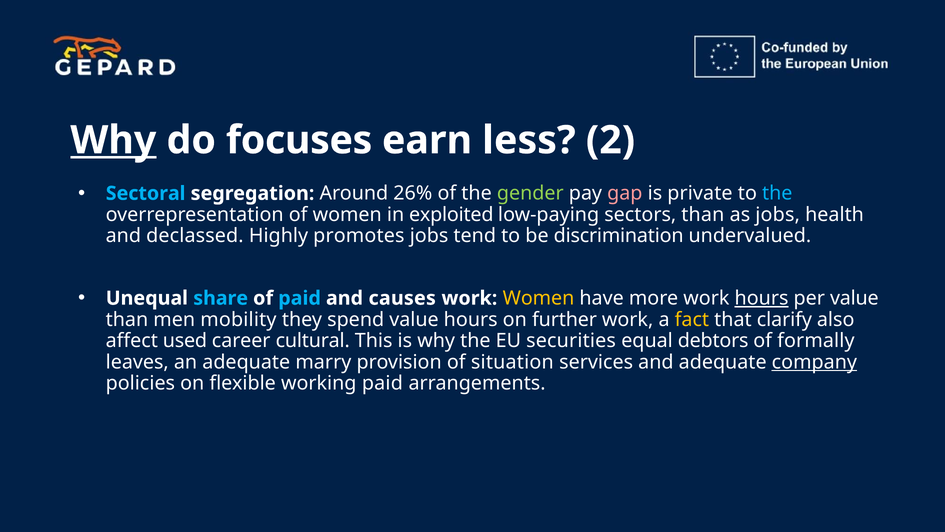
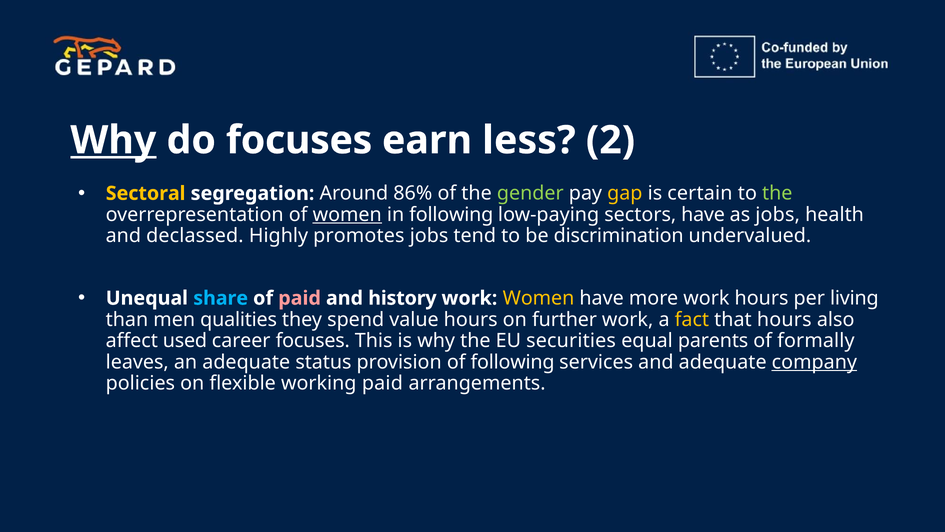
Sectoral colour: light blue -> yellow (146, 193)
26%: 26% -> 86% (413, 193)
gap colour: pink -> yellow (625, 193)
private: private -> certain (700, 193)
the colour: light blue -> light green (777, 193)
women underline: none -> present (347, 214)
in exploited: exploited -> following (451, 214)
sectors than: than -> have (703, 214)
paid colour: light blue -> pink (300, 298)
causes: causes -> history (402, 298)
hours underline: present -> none (762, 298)
per value: value -> living (854, 298)
mobility: mobility -> qualities (239, 319)
that clarify: clarify -> hours (784, 319)
career cultural: cultural -> focuses (313, 341)
debtors: debtors -> parents (713, 341)
marry: marry -> status (323, 362)
of situation: situation -> following (513, 362)
